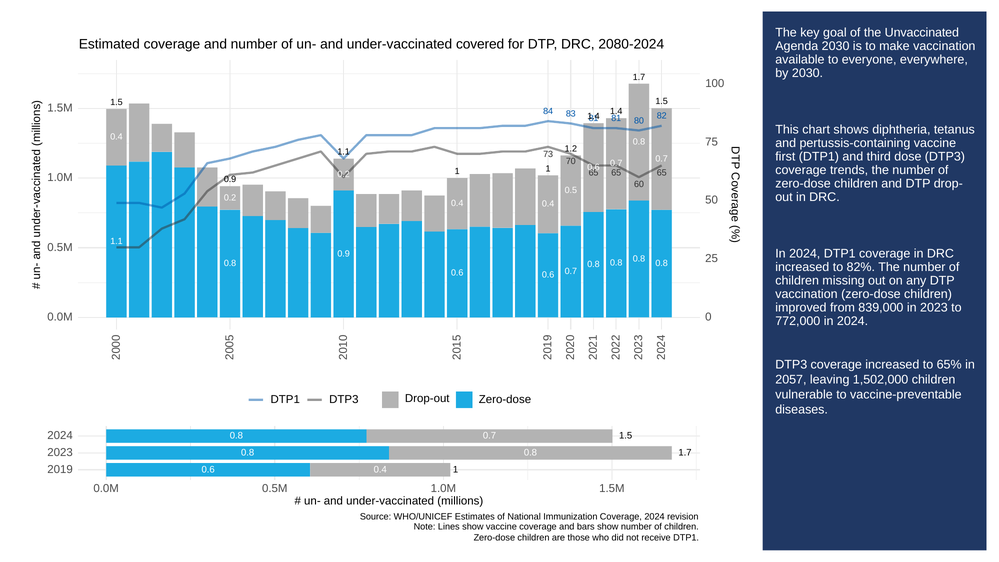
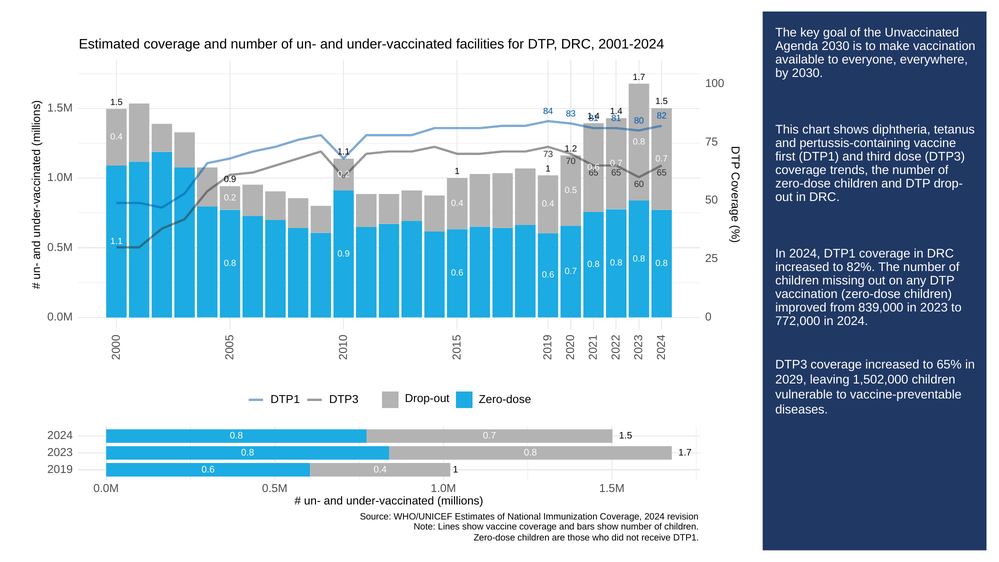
covered: covered -> facilities (480, 44)
2080-2024: 2080-2024 -> 2001-2024 (631, 44)
2057: 2057 -> 2029 (791, 379)
